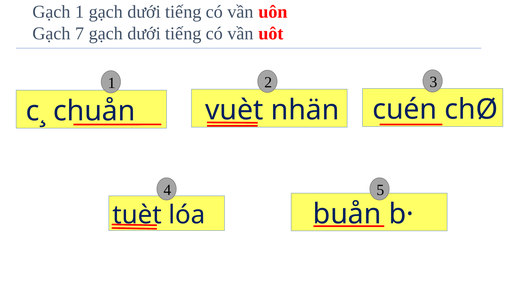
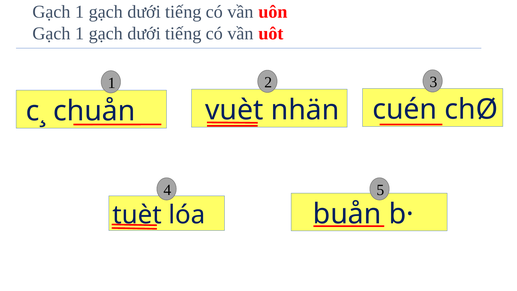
7: 7 -> 1 (80, 34)
